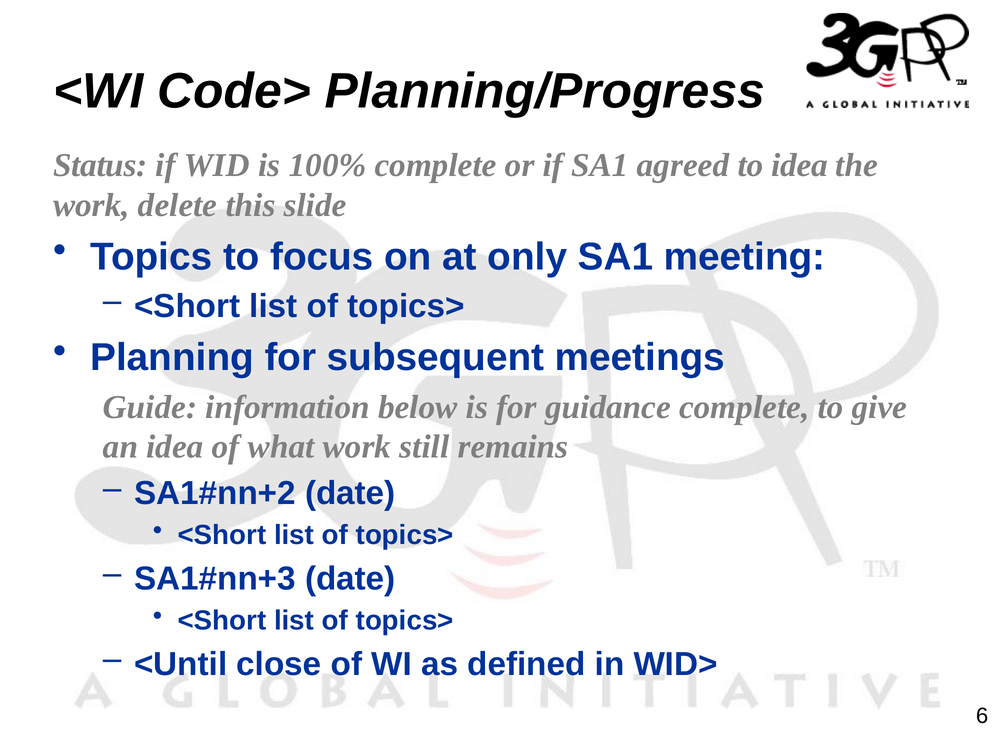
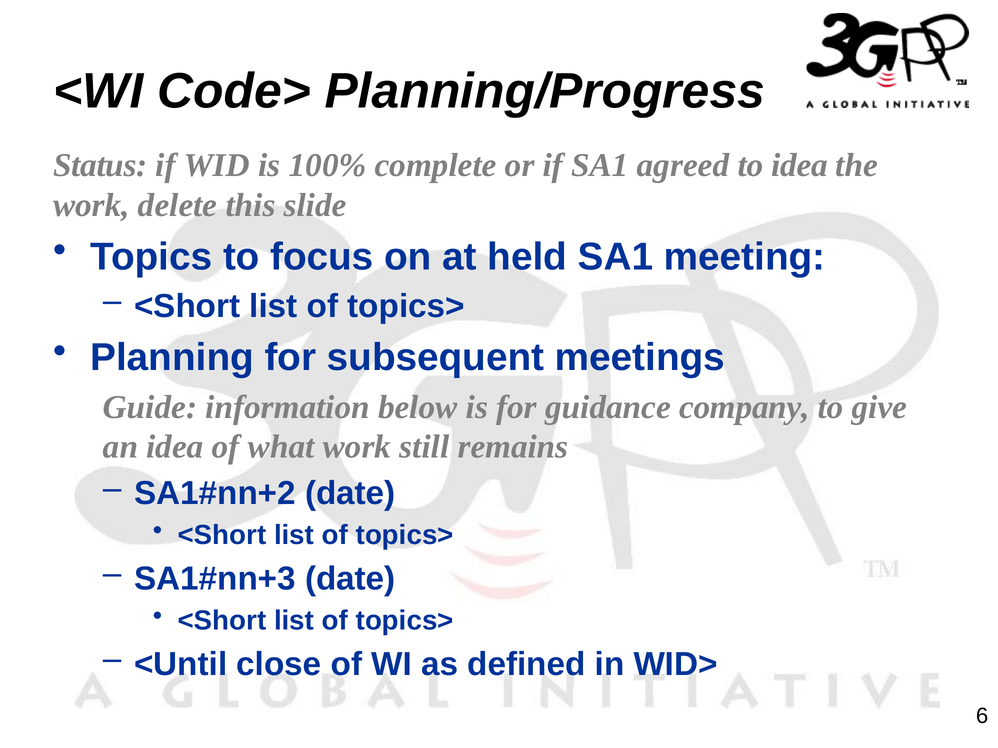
only: only -> held (527, 257)
guidance complete: complete -> company (744, 407)
